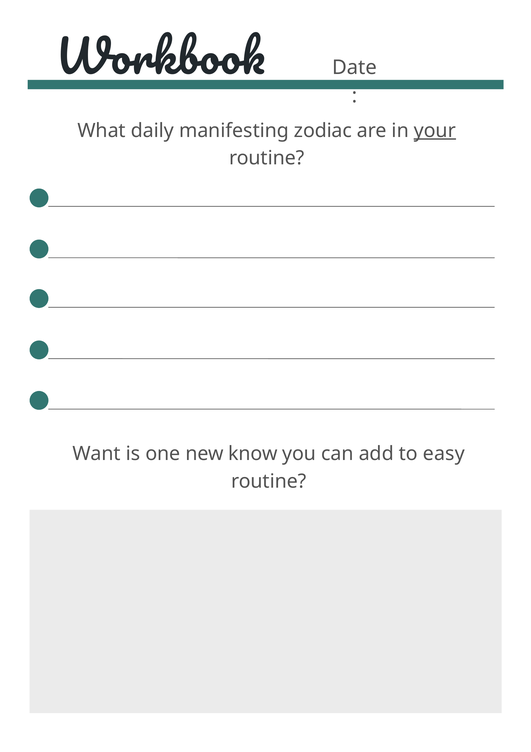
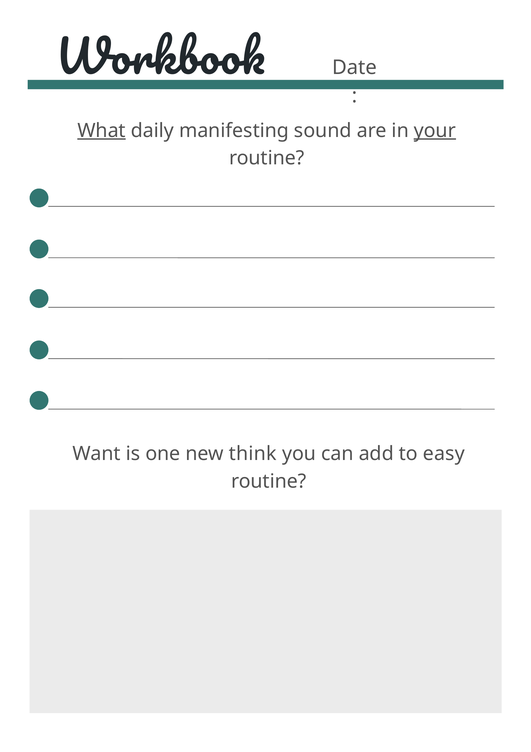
What underline: none -> present (102, 130)
zodiac: zodiac -> sound (323, 130)
know: know -> think (253, 453)
